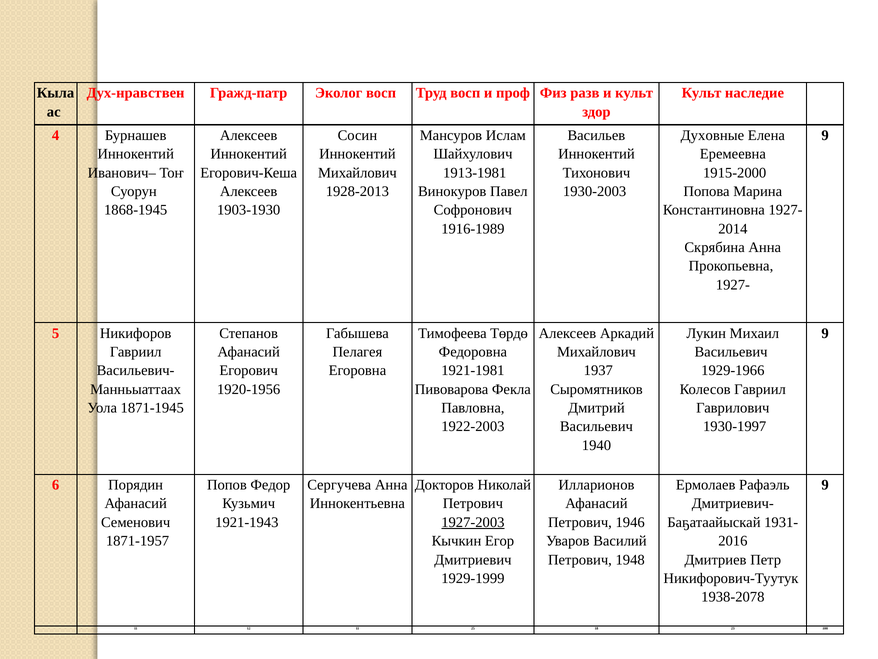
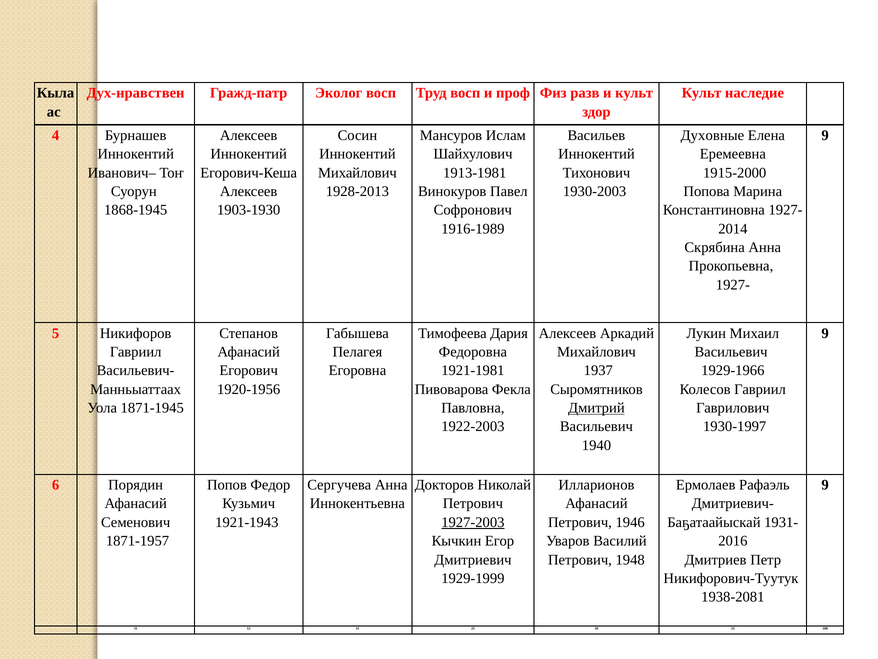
Төрдө: Төрдө -> Дария (509, 333)
Дмитрий underline: none -> present (596, 408)
1938-2078: 1938-2078 -> 1938-2081 (733, 597)
